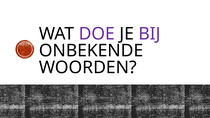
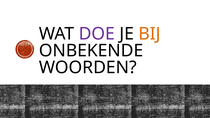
BIJ colour: purple -> orange (149, 34)
